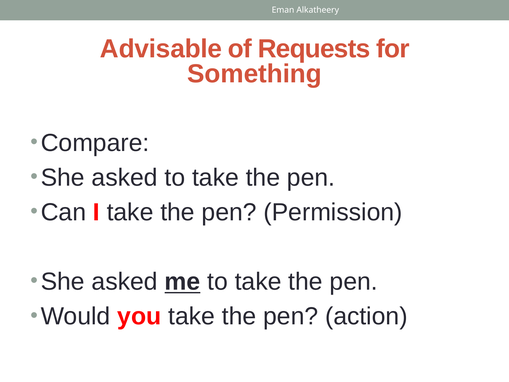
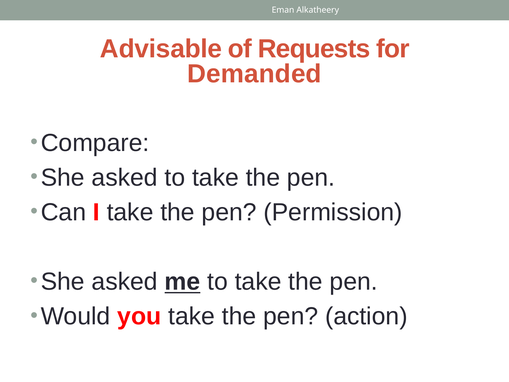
Something: Something -> Demanded (254, 74)
